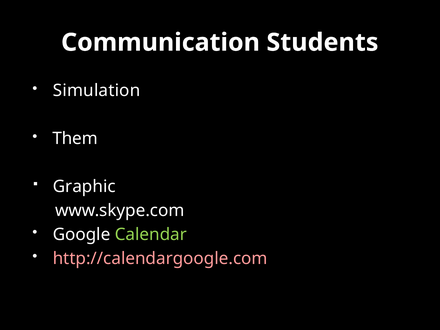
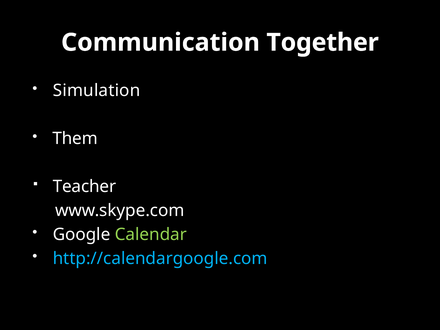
Students: Students -> Together (323, 42)
Graphic: Graphic -> Teacher (84, 187)
http://calendargoogle.com colour: pink -> light blue (160, 258)
